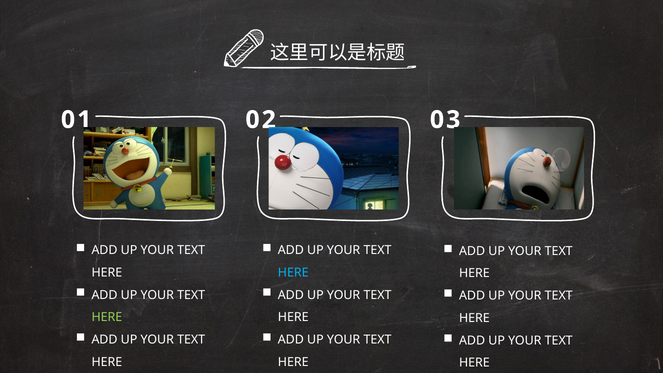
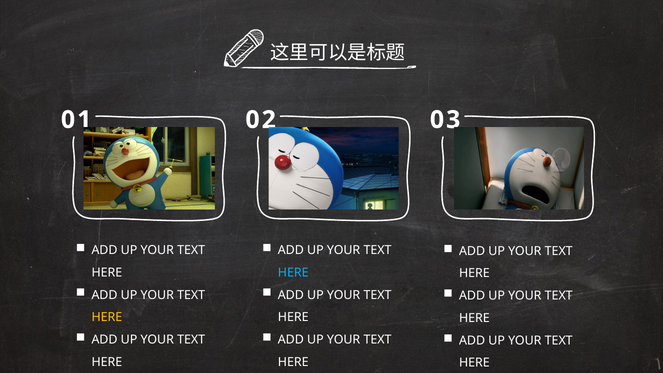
HERE colour: light green -> yellow (107, 317)
